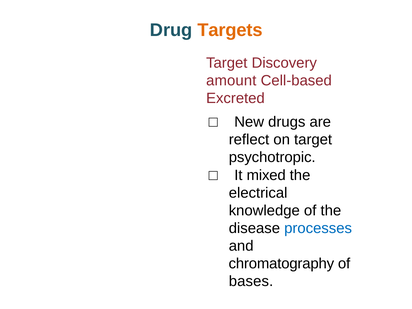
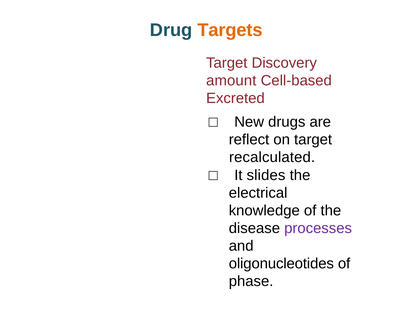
psychotropic: psychotropic -> recalculated (272, 157)
mixed: mixed -> slides (266, 175)
processes colour: blue -> purple (318, 228)
chromatography: chromatography -> oligonucleotides (281, 264)
bases: bases -> phase (251, 281)
